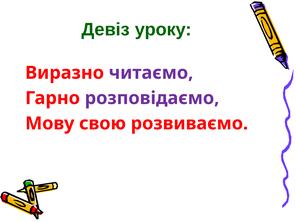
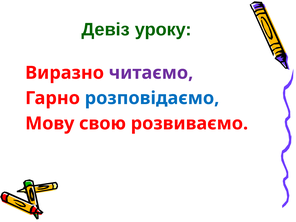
розповідаємо colour: purple -> blue (152, 98)
